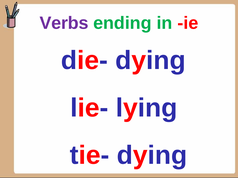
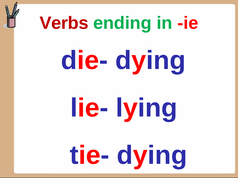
Verbs colour: purple -> red (64, 23)
